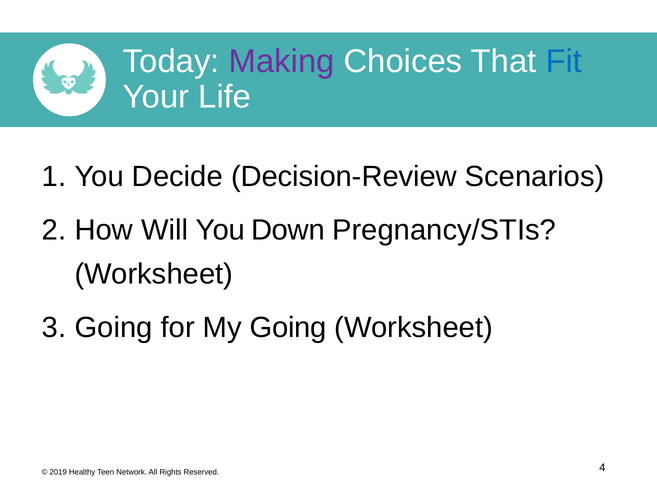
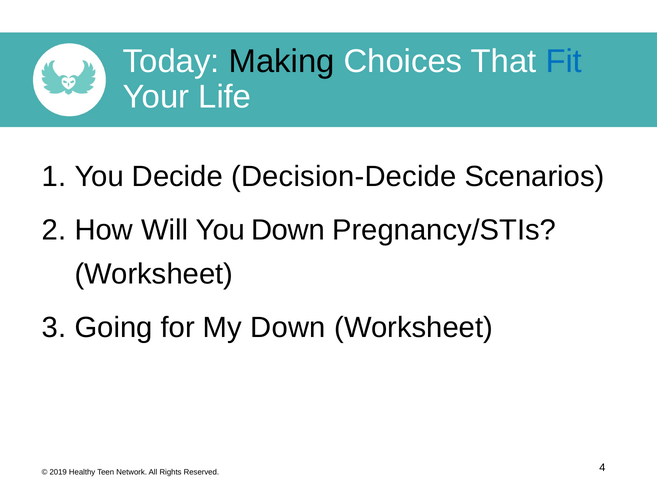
Making colour: purple -> black (282, 61)
Decision-Review: Decision-Review -> Decision-Decide (344, 177)
My Going: Going -> Down (288, 327)
